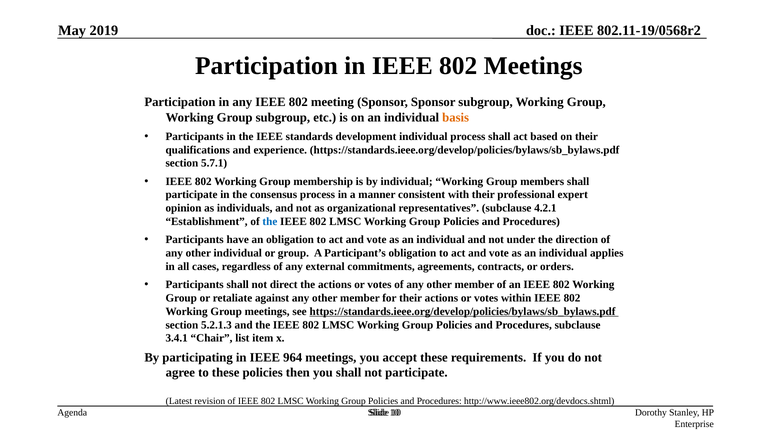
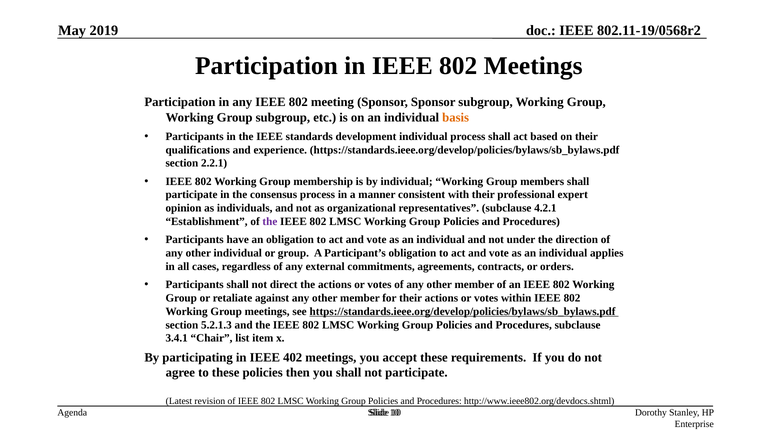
5.7.1: 5.7.1 -> 2.2.1 (214, 163)
the colour: blue -> purple (270, 221)
964: 964 -> 402 (293, 357)
